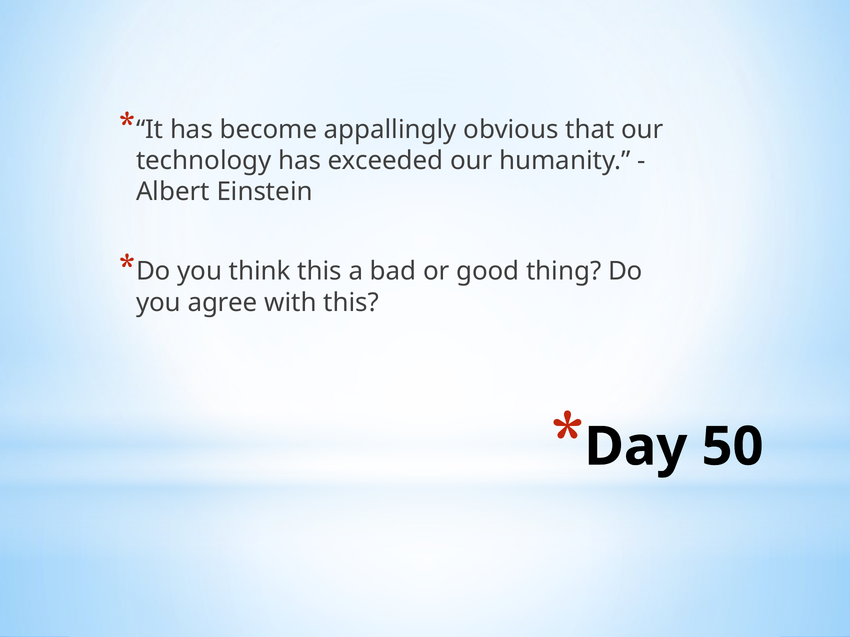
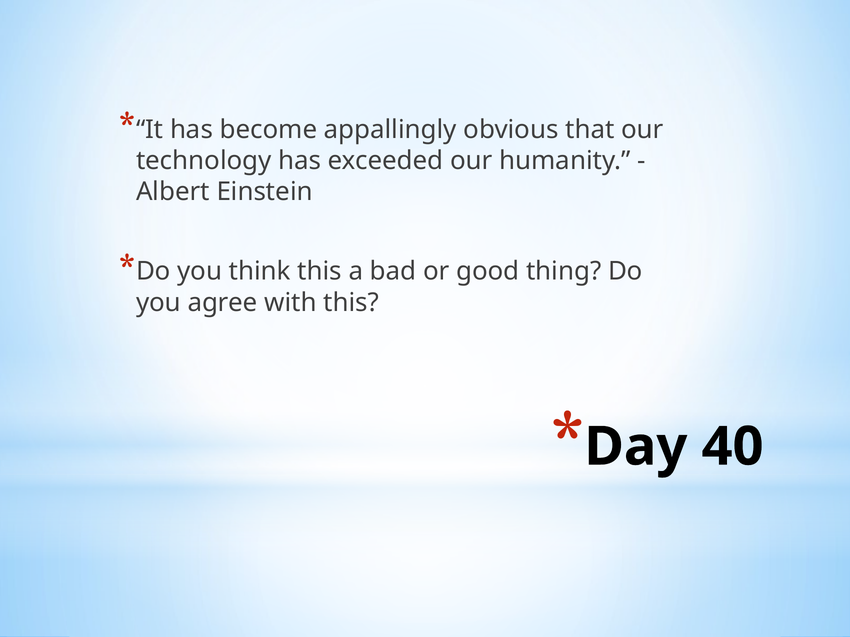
50: 50 -> 40 (733, 447)
